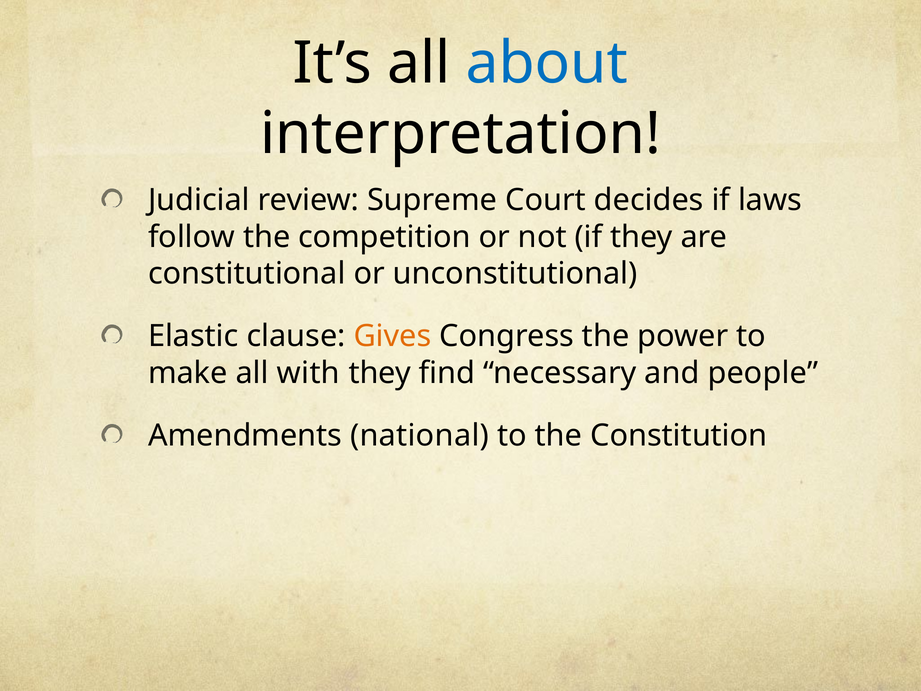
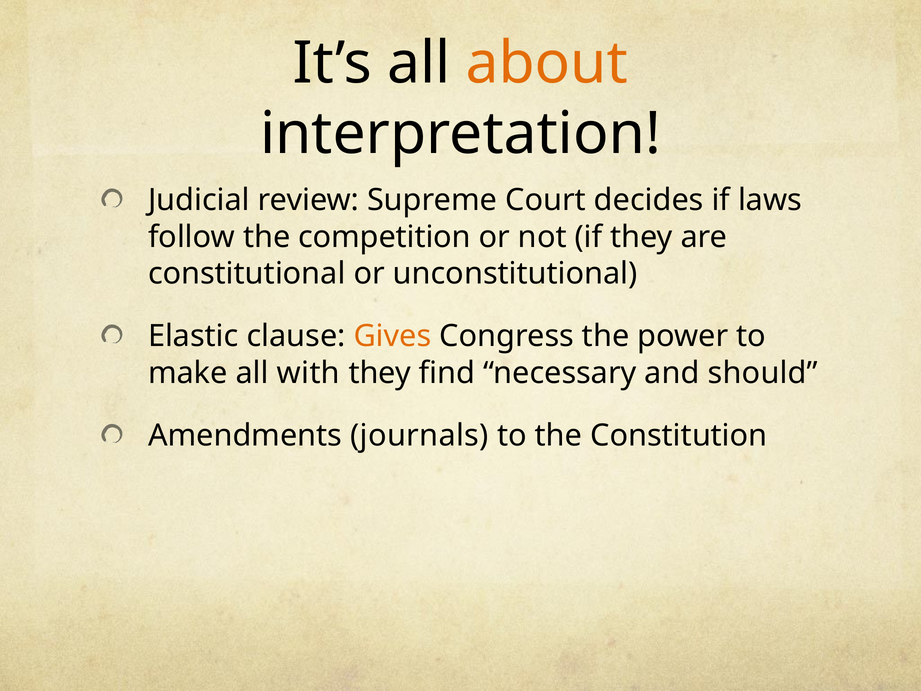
about colour: blue -> orange (547, 63)
people: people -> should (763, 373)
national: national -> journals (420, 435)
